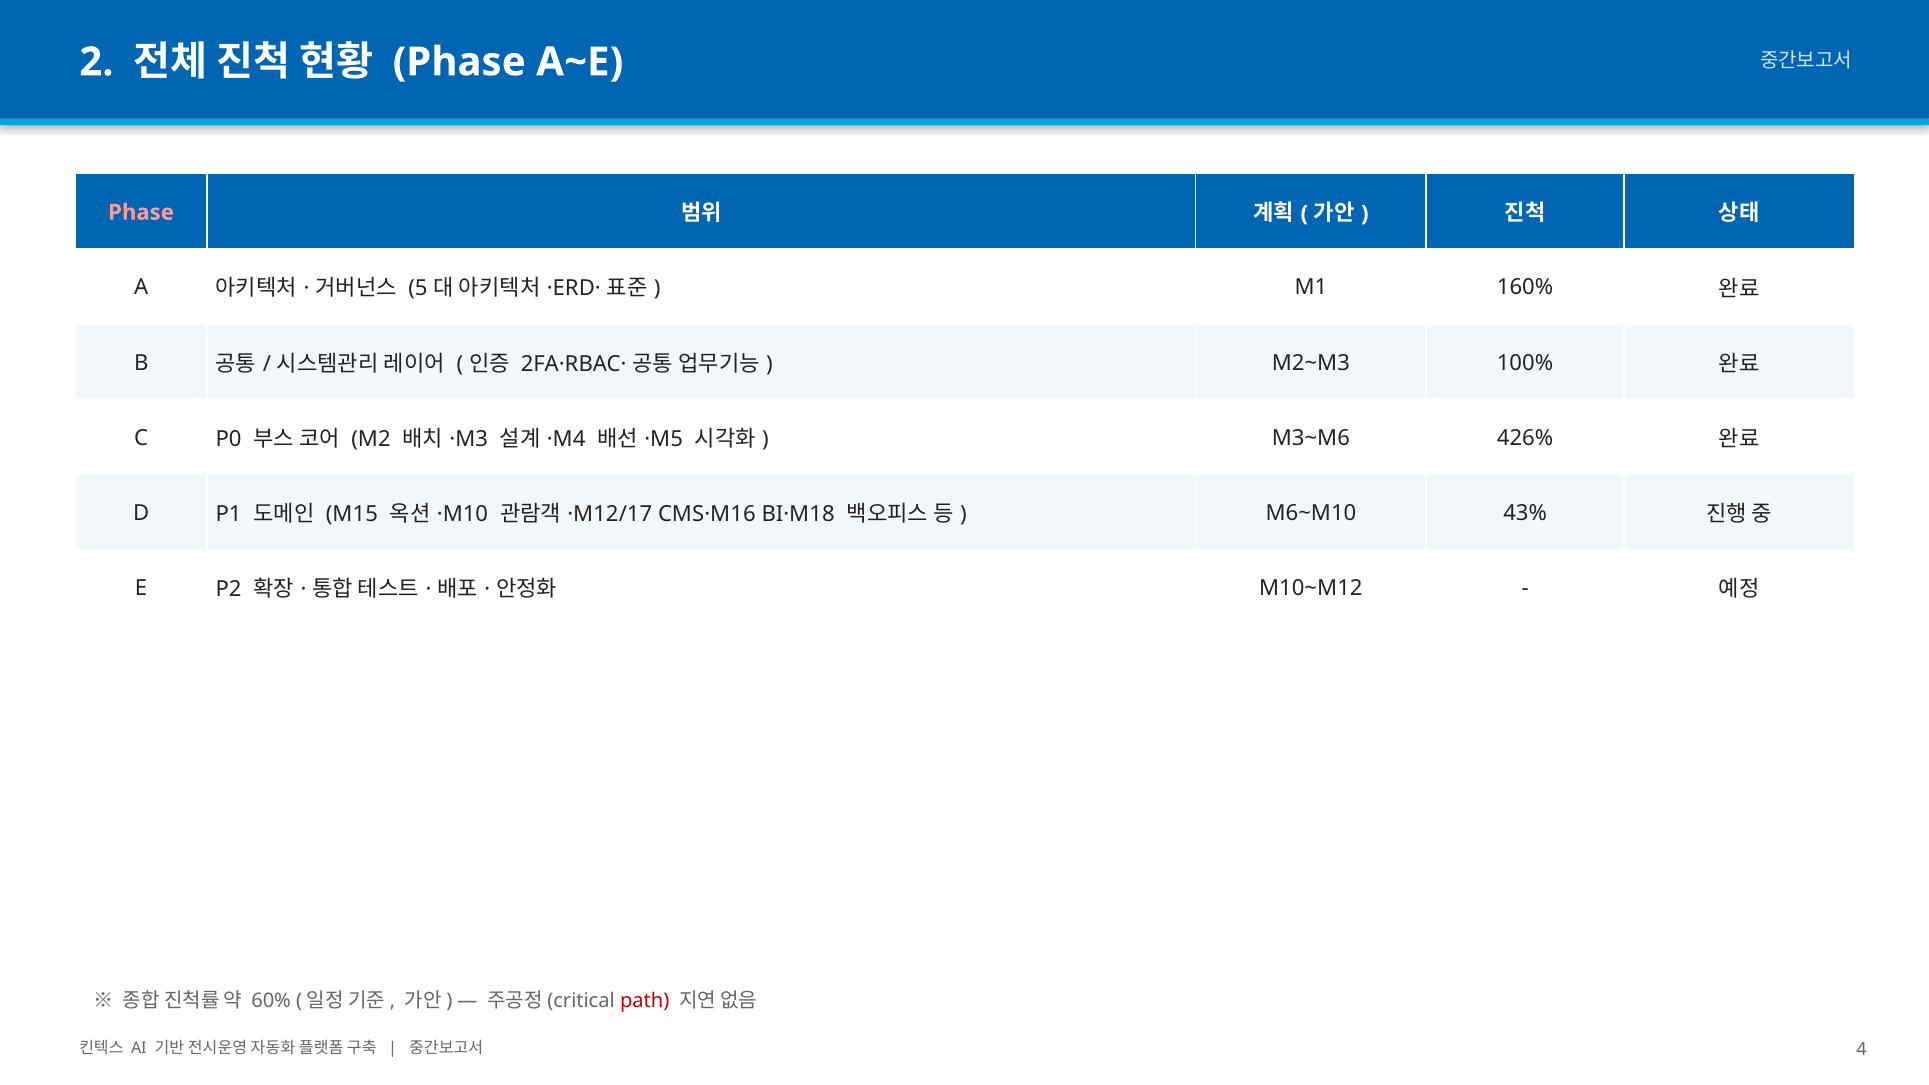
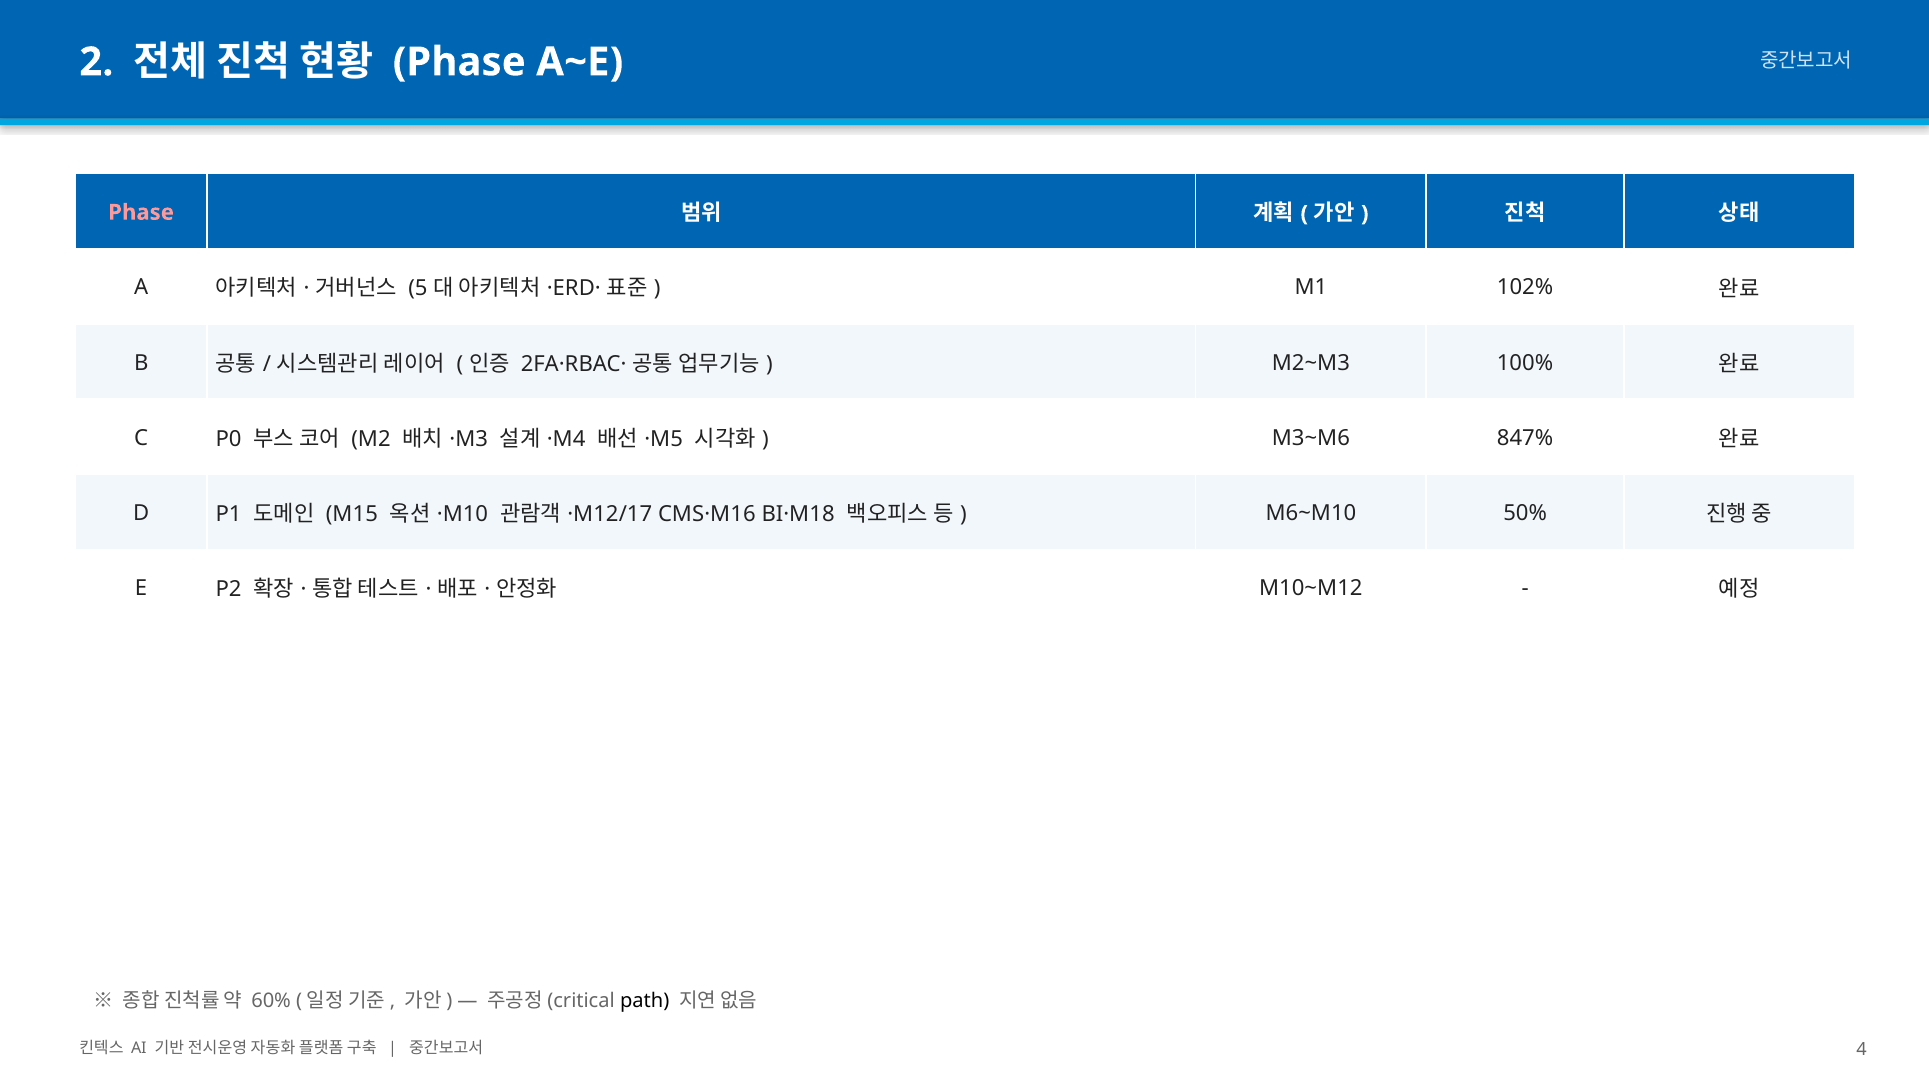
160%: 160% -> 102% (1525, 288)
426%: 426% -> 847% (1525, 438)
43%: 43% -> 50% (1525, 513)
path colour: red -> black (645, 1001)
